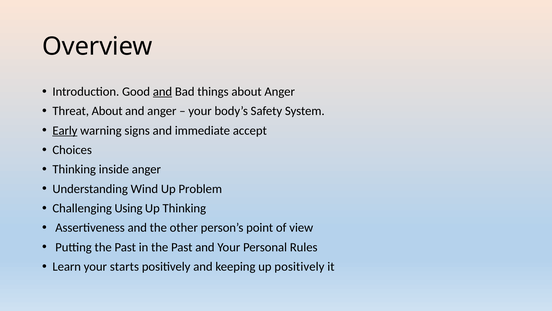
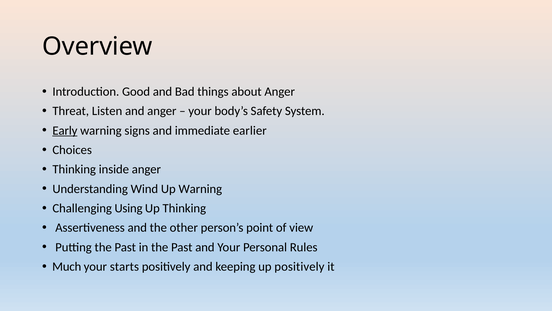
and underline: present -> none (162, 91)
Threat About: About -> Listen (107, 111)
accept: accept -> earlier (250, 130)
Up Problem: Problem -> Warning (200, 189)
Learn: Learn -> Much (67, 266)
